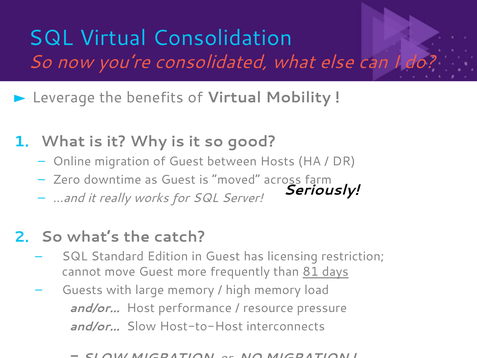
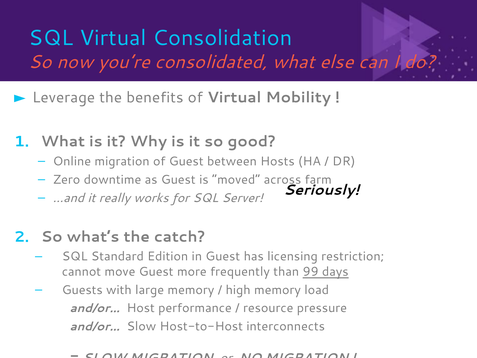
81: 81 -> 99 (311, 271)
